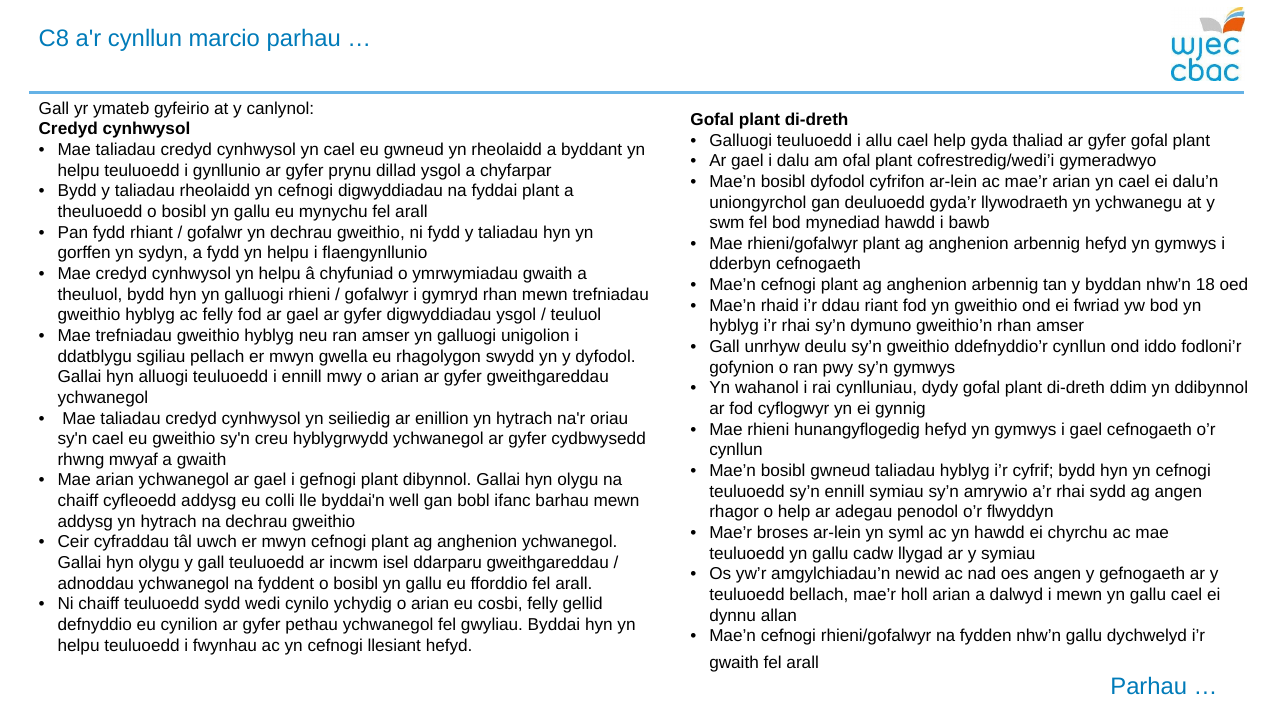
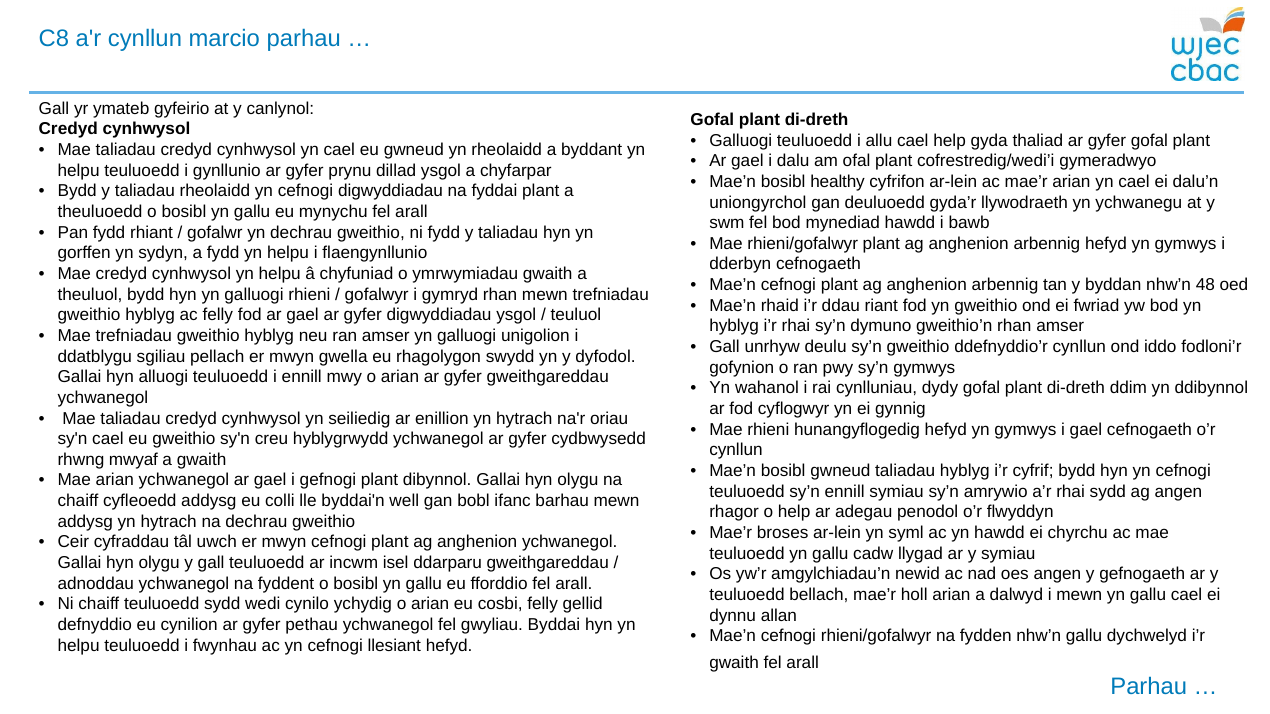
bosibl dyfodol: dyfodol -> healthy (838, 182)
18: 18 -> 48 (1205, 285)
